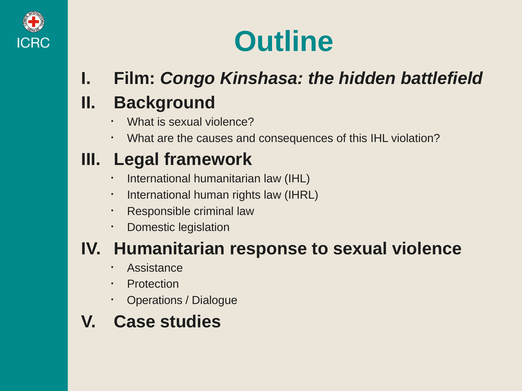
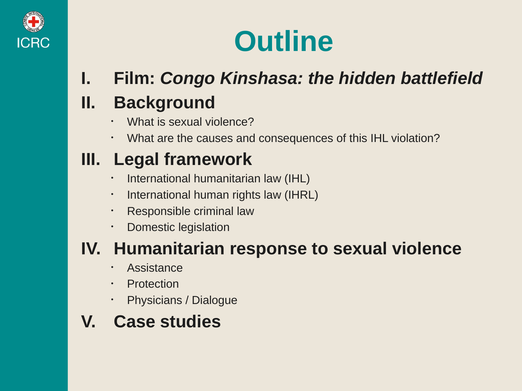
Operations: Operations -> Physicians (155, 301)
